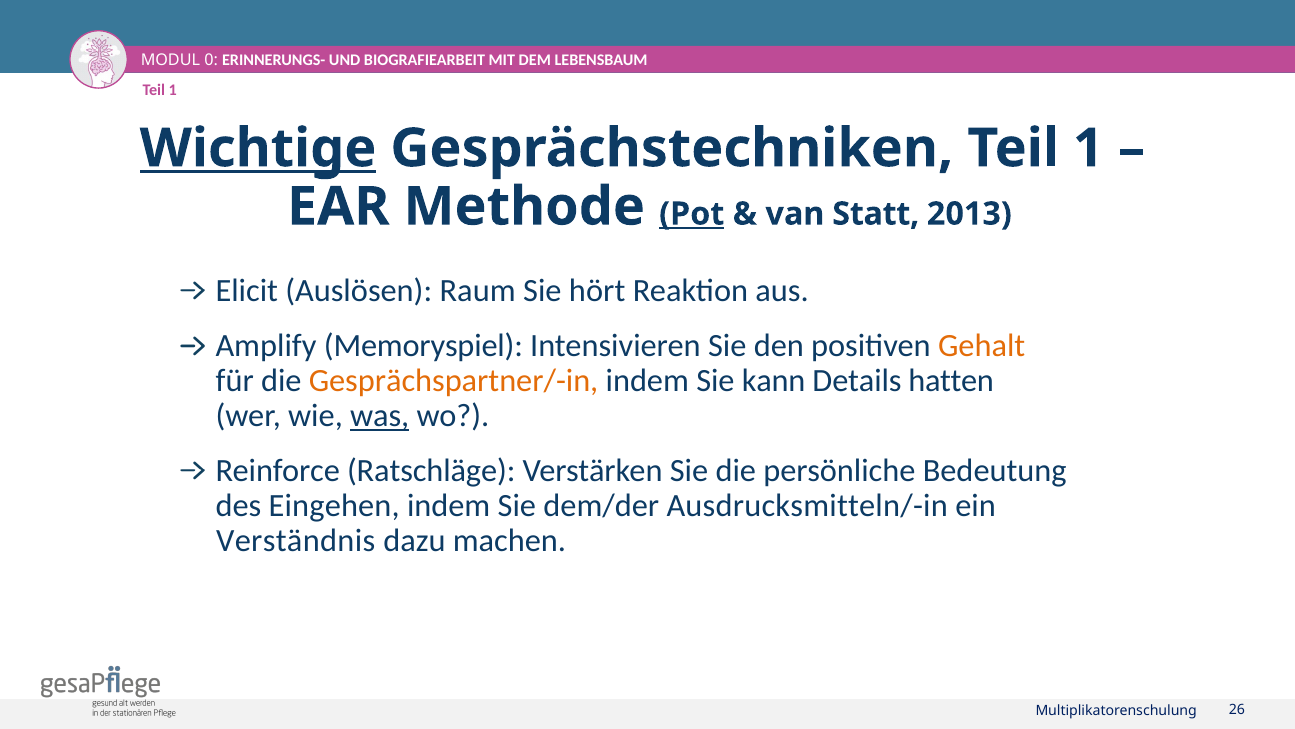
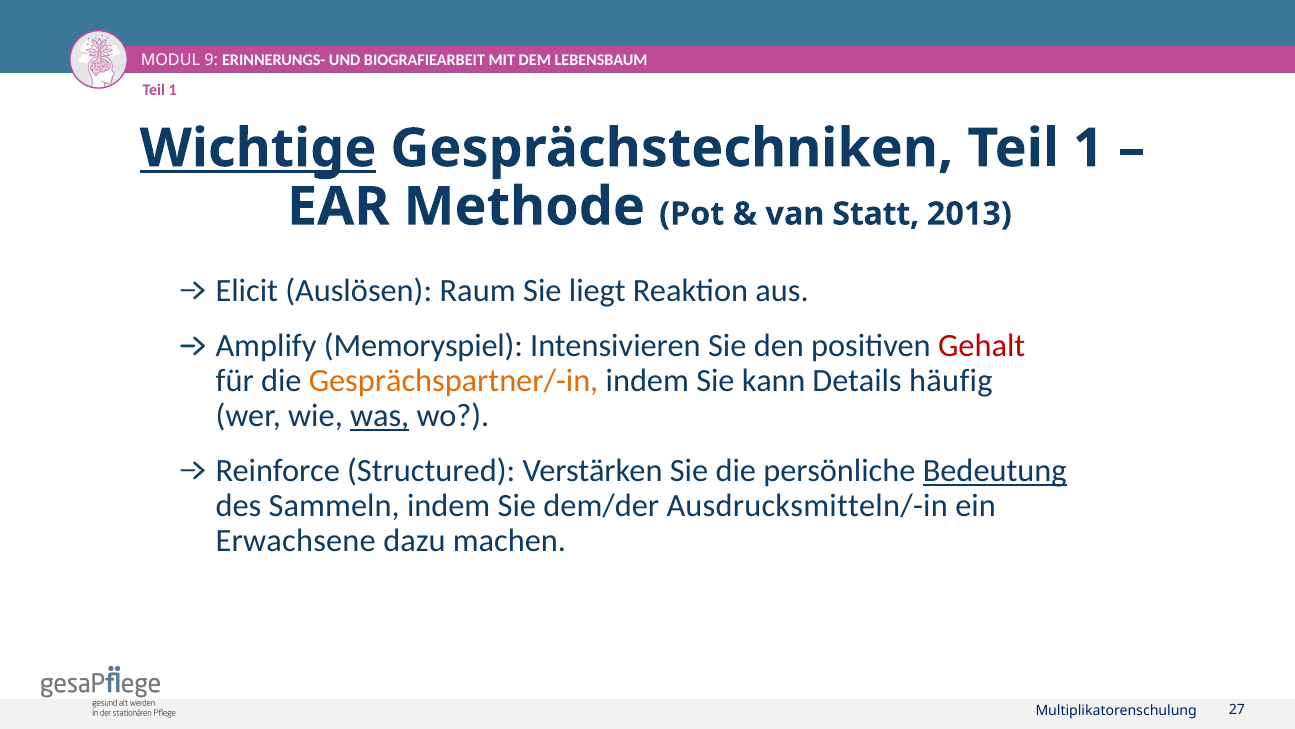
0: 0 -> 9 (211, 60)
Pot underline: present -> none (692, 214)
hört: hört -> liegt (597, 291)
Gehalt colour: orange -> red (982, 346)
hatten: hatten -> häufig (951, 381)
Ratschläge: Ratschläge -> Structured (431, 471)
Bedeutung underline: none -> present (995, 471)
Eingehen: Eingehen -> Sammeln (334, 505)
Verständnis: Verständnis -> Erwachsene (296, 540)
26: 26 -> 27 (1237, 709)
